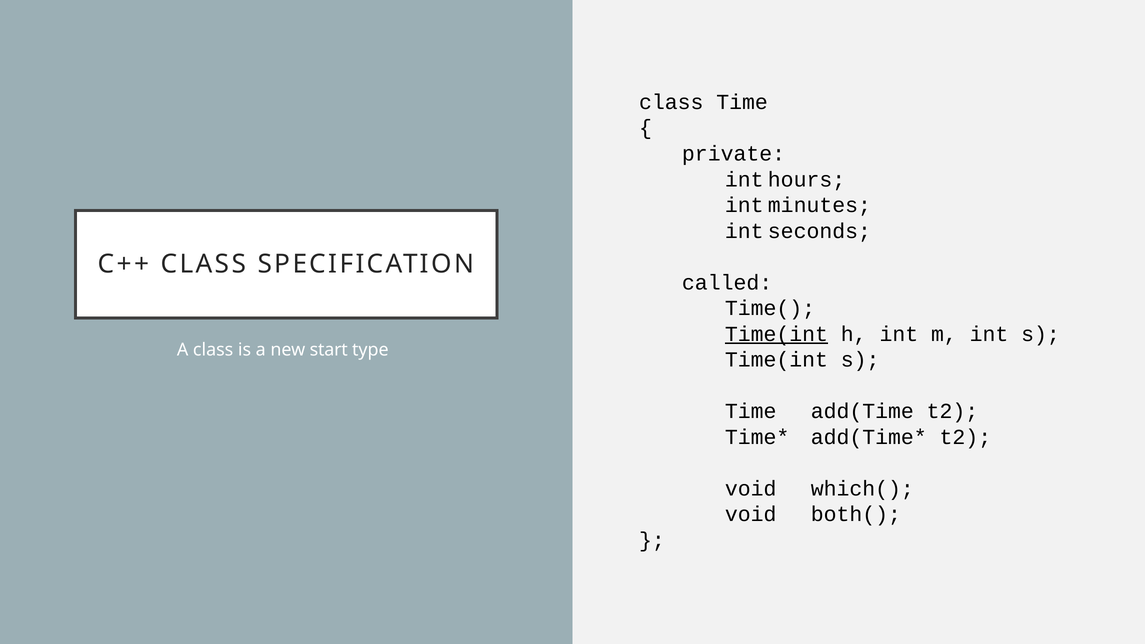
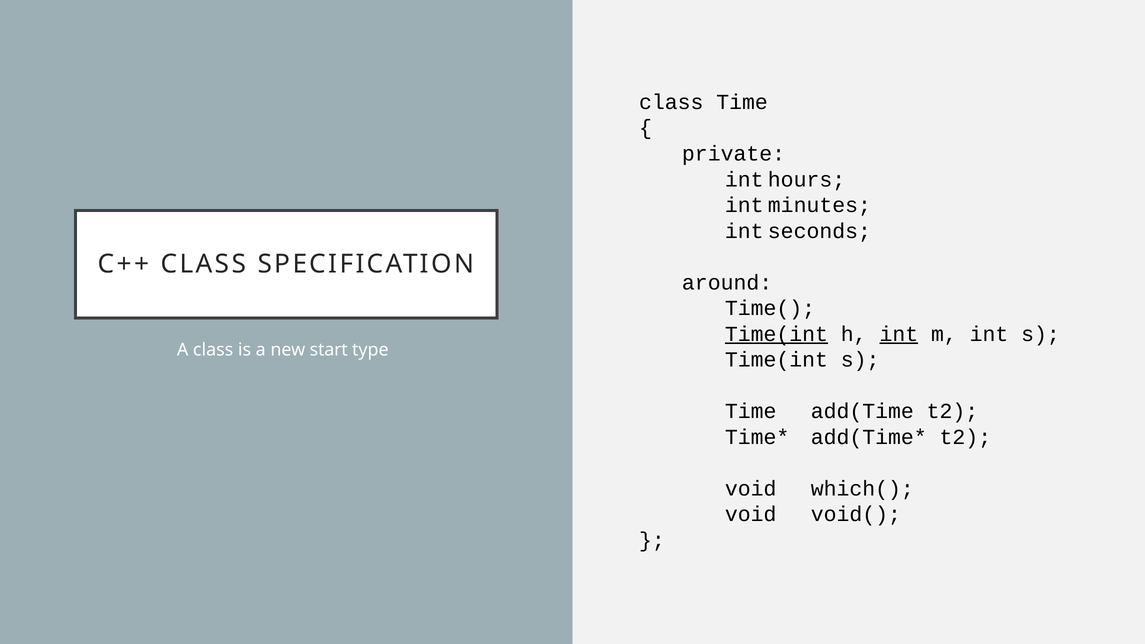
called: called -> around (727, 282)
int underline: none -> present (899, 334)
both(: both( -> void( (856, 514)
